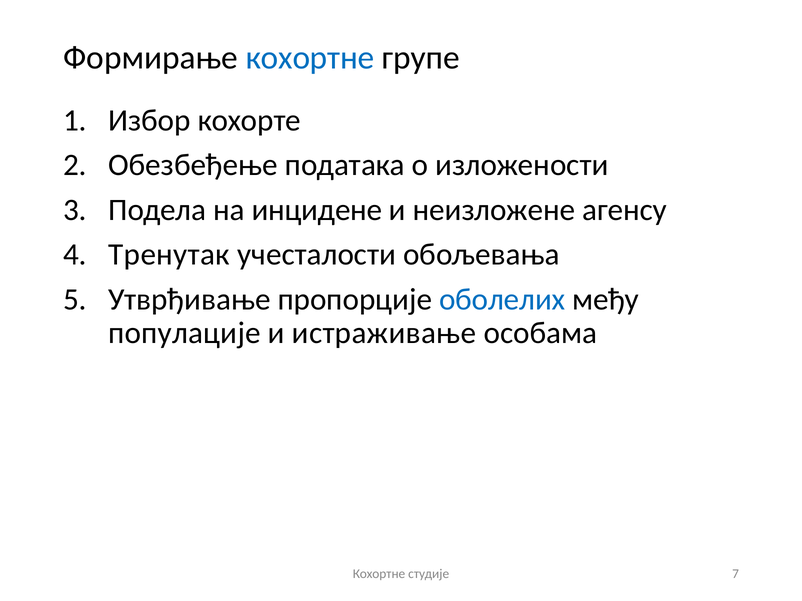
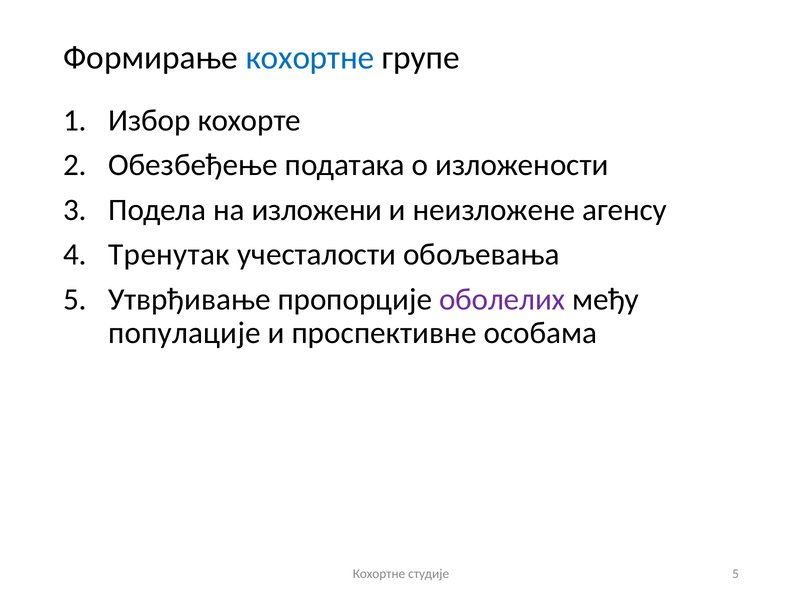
инцидене: инцидене -> изложени (317, 210)
оболелих colour: blue -> purple (502, 300)
истраживање: истраживање -> проспективне (384, 333)
студије 7: 7 -> 5 (736, 574)
